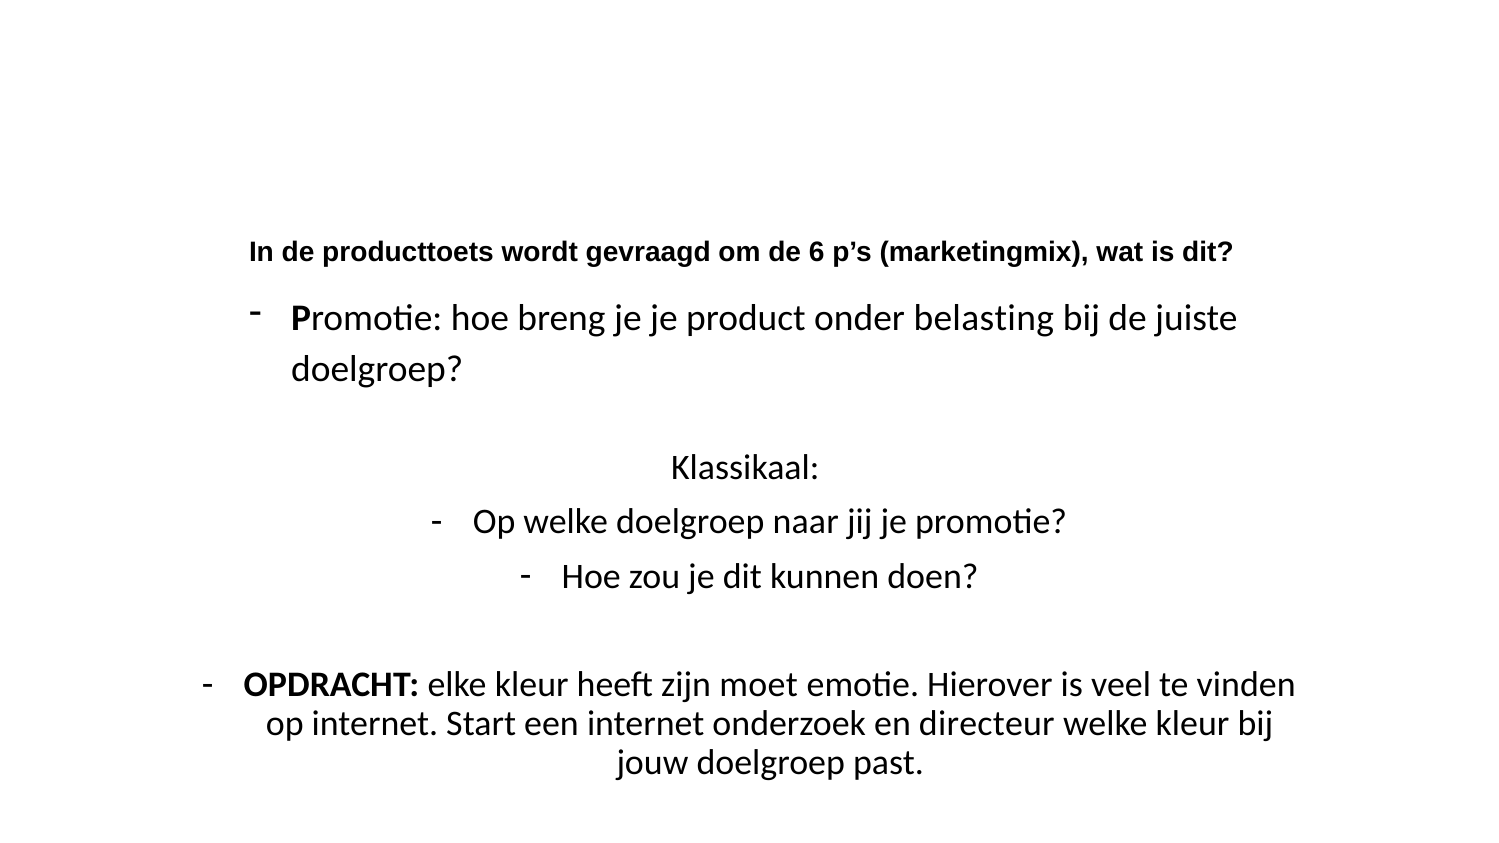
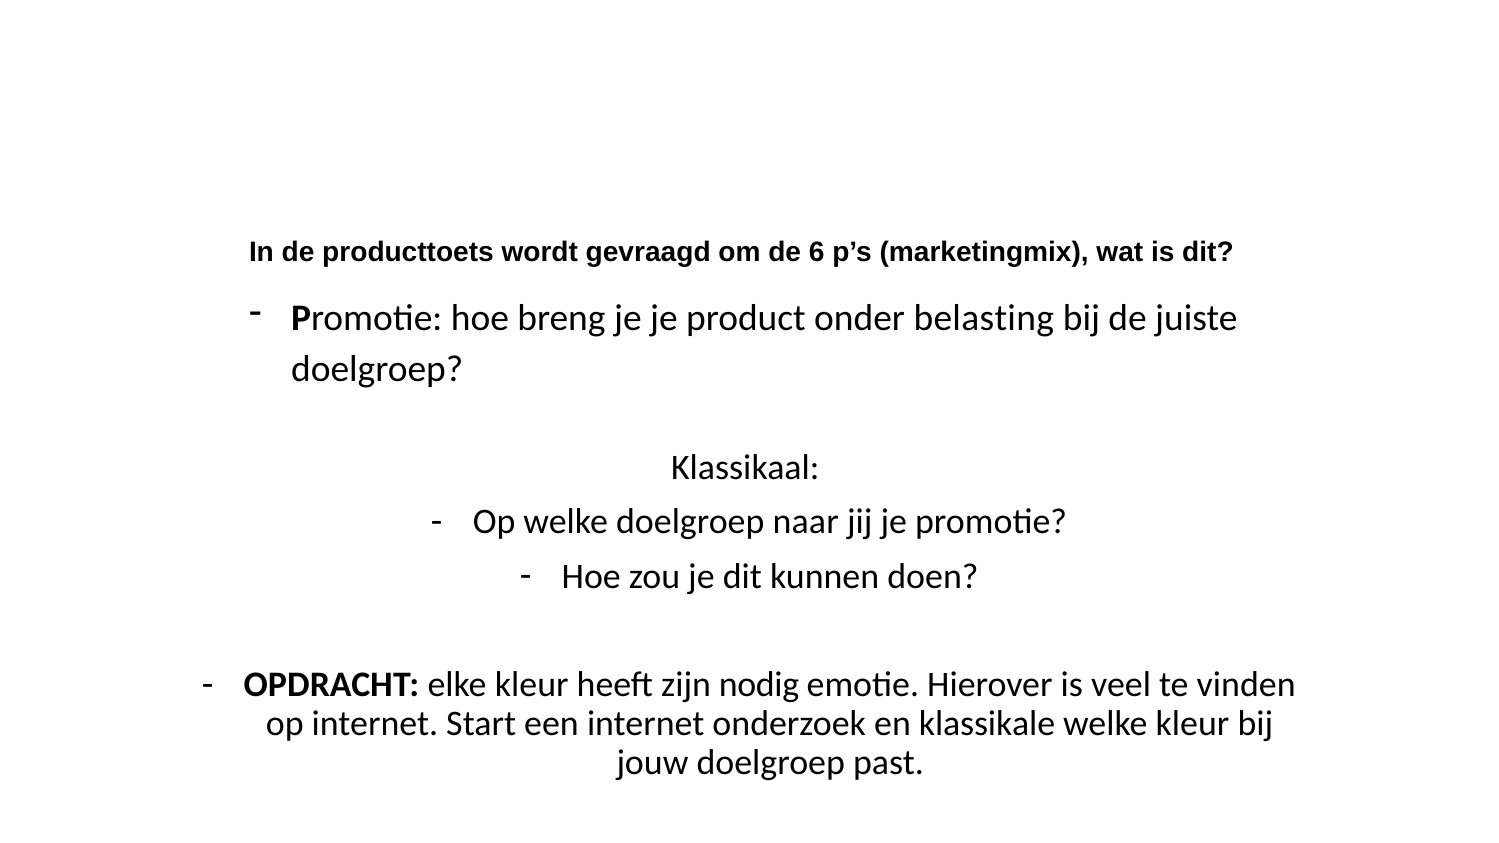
moet: moet -> nodig (759, 685)
directeur: directeur -> klassikale (987, 724)
